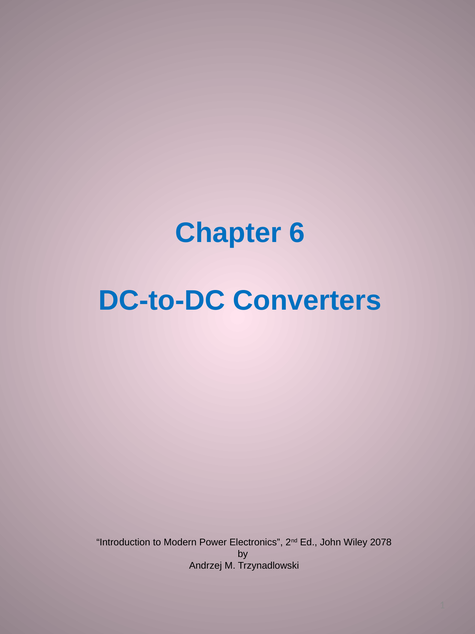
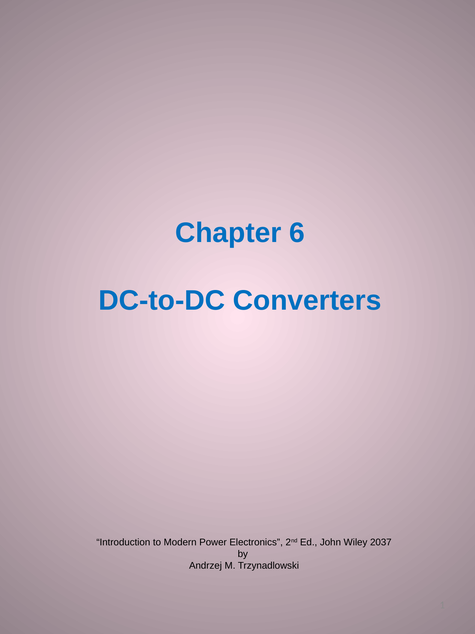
2078: 2078 -> 2037 (381, 542)
